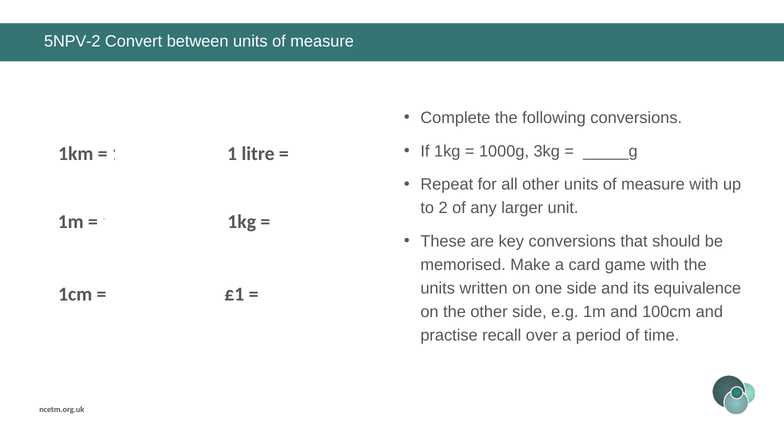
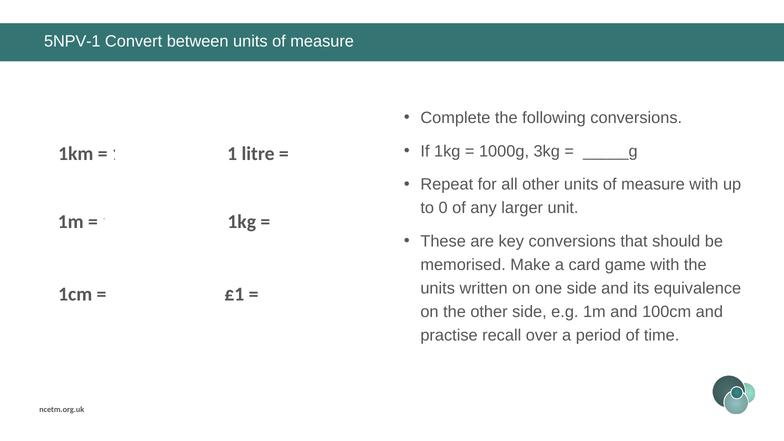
5NPV-2: 5NPV-2 -> 5NPV-1 (72, 42)
2: 2 -> 0 (443, 208)
